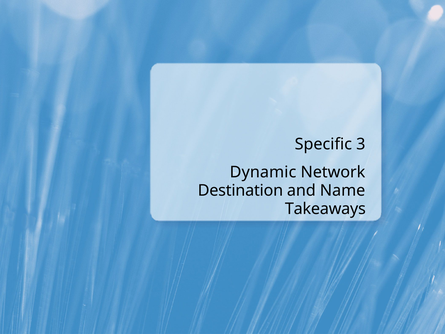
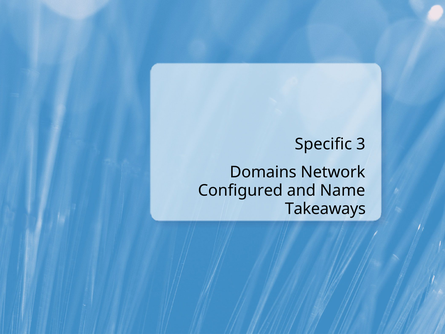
Dynamic: Dynamic -> Domains (263, 172)
Destination: Destination -> Configured (240, 190)
